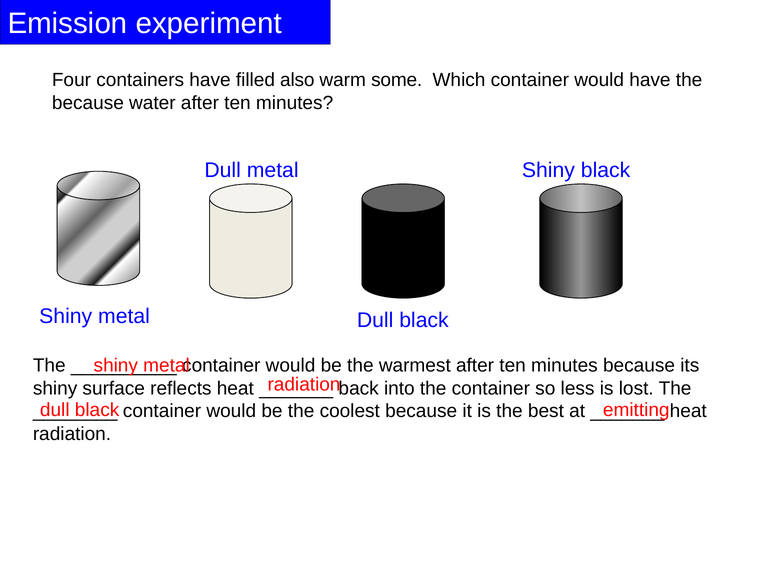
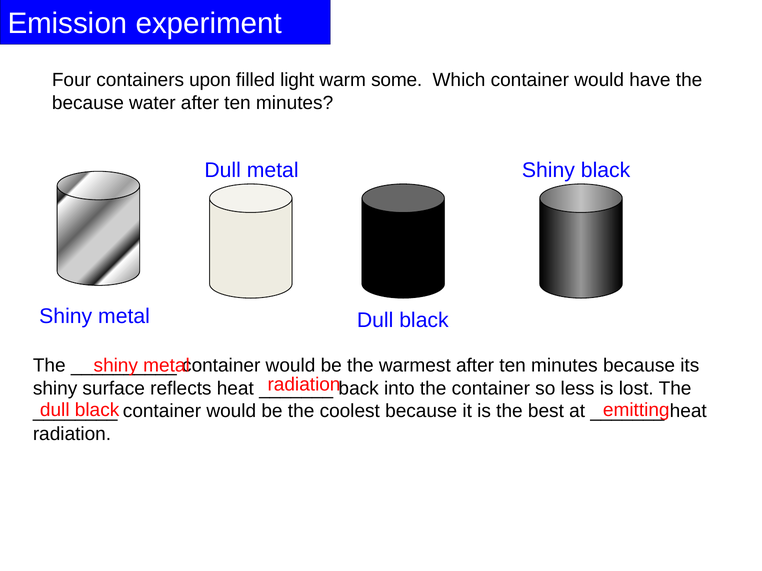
containers have: have -> upon (210, 80)
also: also -> light (297, 80)
